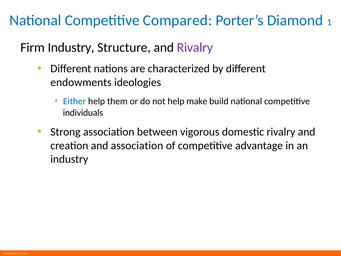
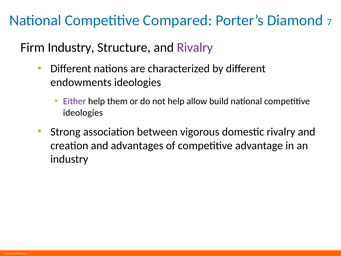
1: 1 -> 7 (329, 22)
Either colour: blue -> purple (75, 101)
make: make -> allow (197, 101)
individuals: individuals -> ideologies (83, 113)
and association: association -> advantages (137, 145)
